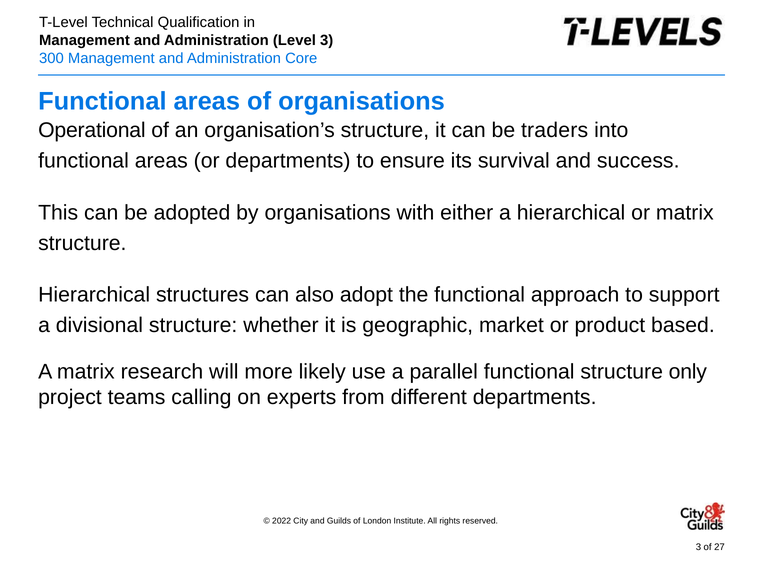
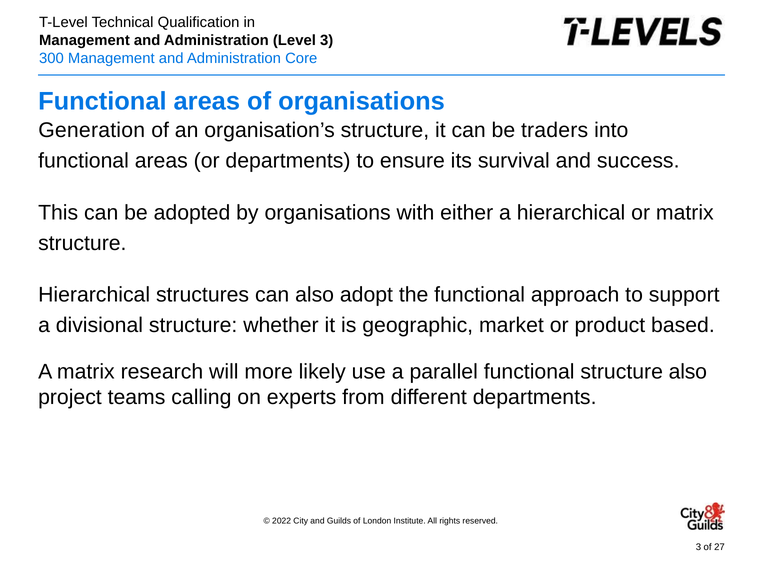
Operational: Operational -> Generation (92, 130)
structure only: only -> also (688, 372)
